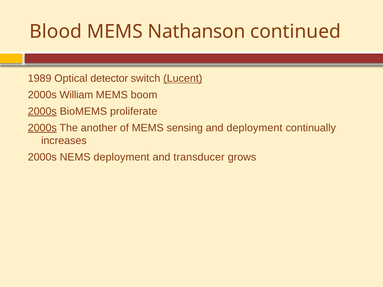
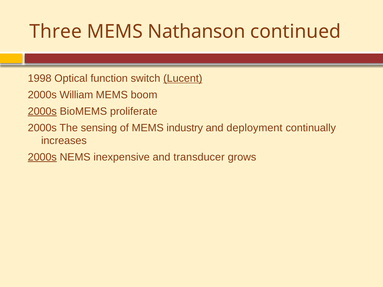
Blood: Blood -> Three (56, 32)
1989: 1989 -> 1998 (40, 78)
detector: detector -> function (109, 78)
2000s underline: present -> none (42, 128)
another: another -> sensing (99, 128)
sensing: sensing -> industry (185, 128)
2000s underline: none -> present (42, 157)
NEMS deployment: deployment -> inexpensive (122, 157)
